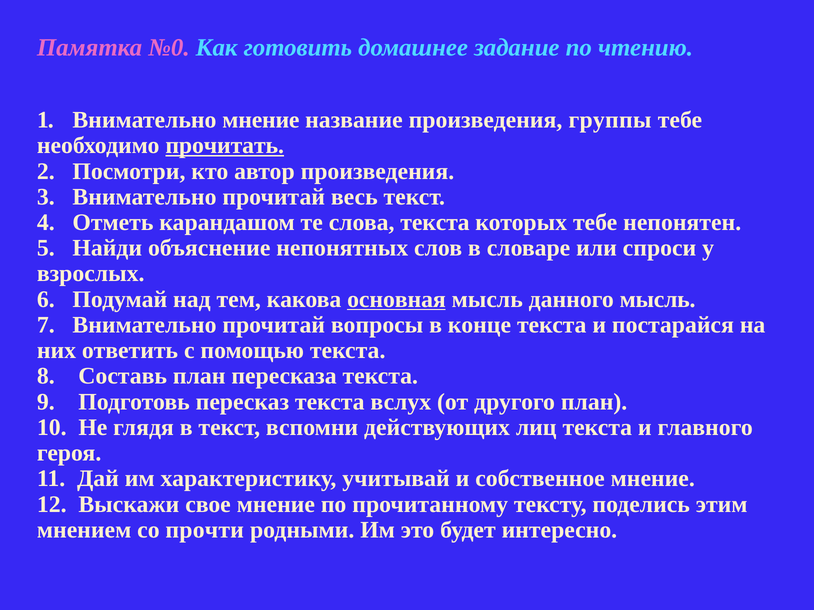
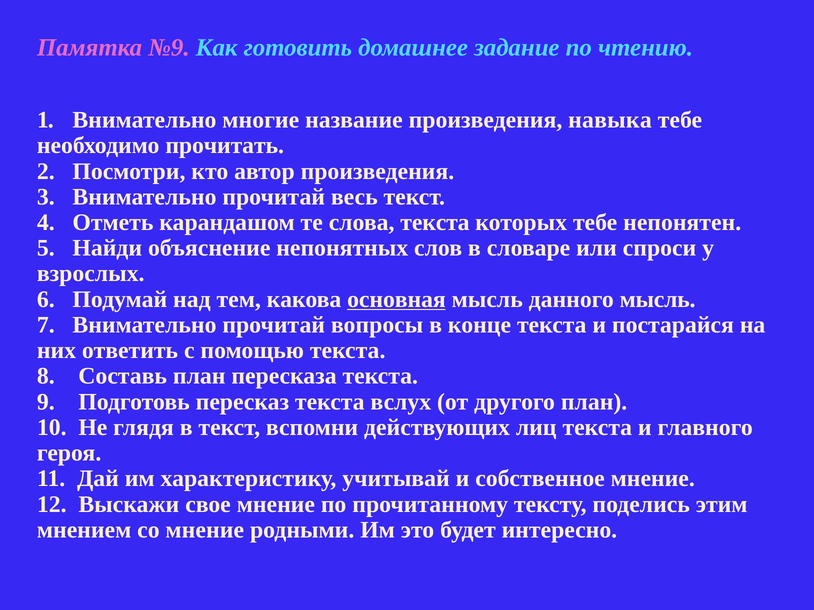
№0: №0 -> №9 (169, 48)
Внимательно мнение: мнение -> многие (261, 120)
группы: группы -> навыка (610, 120)
прочитать underline: present -> none (225, 146)
со прочти: прочти -> мнение (205, 530)
